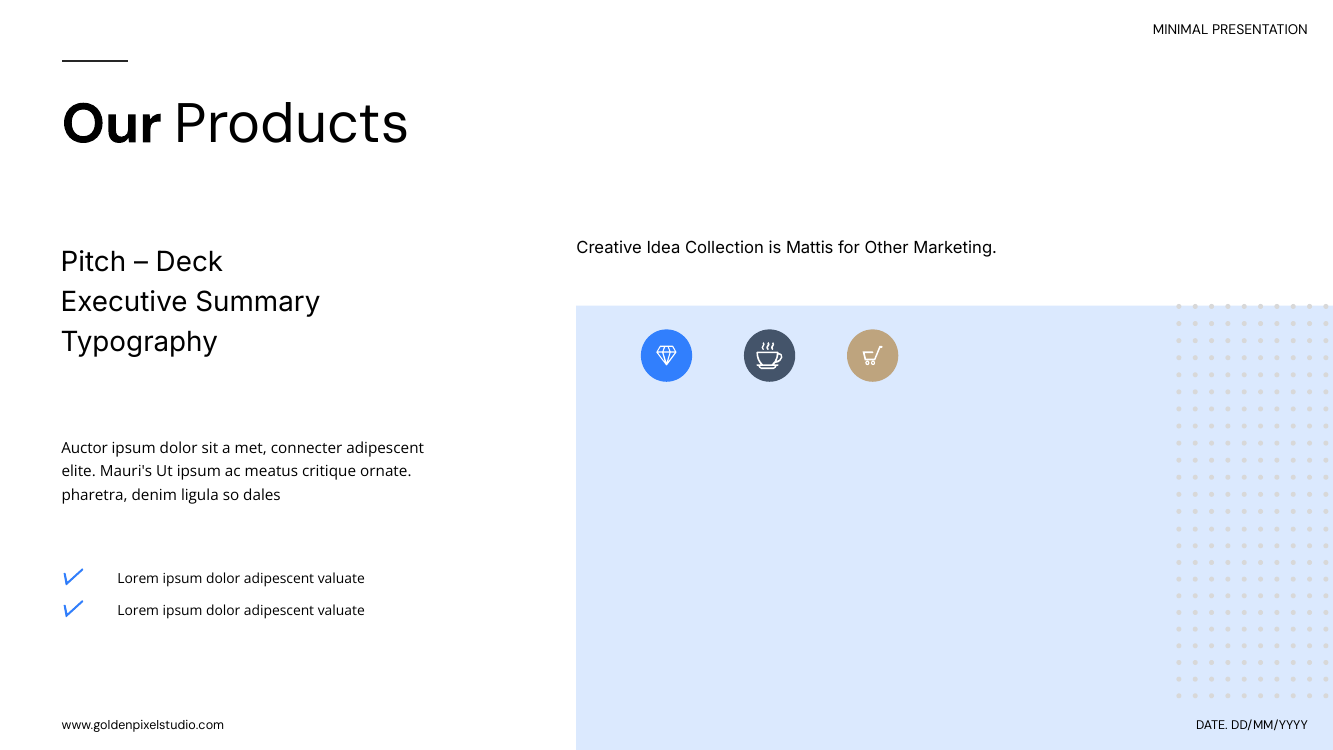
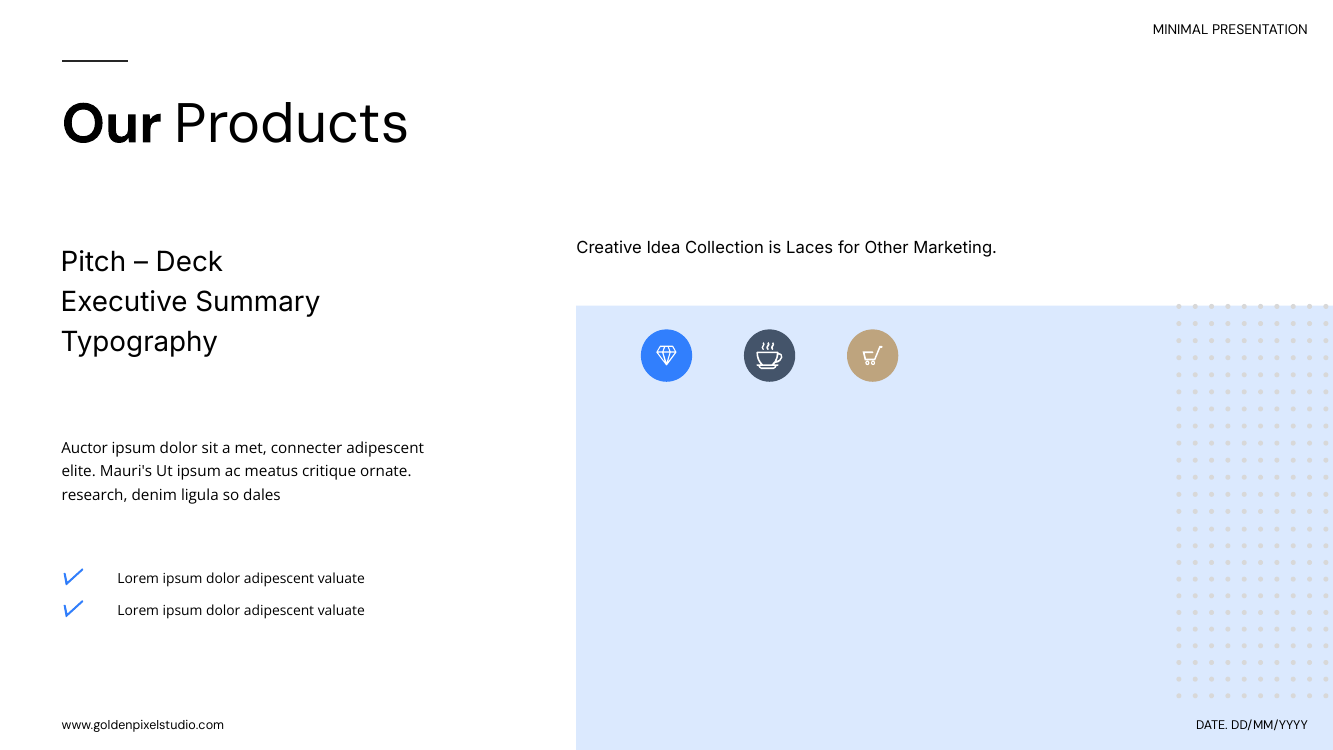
Mattis: Mattis -> Laces (810, 248)
pharetra: pharetra -> research (95, 495)
